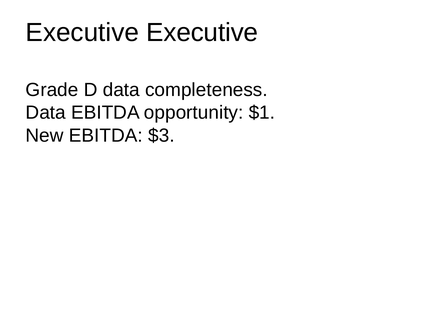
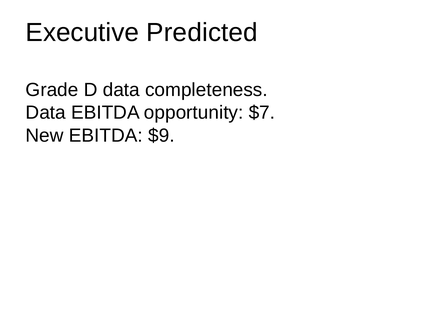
Executive Executive: Executive -> Predicted (202, 32)
$1: $1 -> $7 (262, 113)
$3: $3 -> $9 (161, 135)
